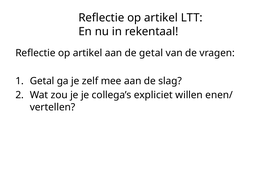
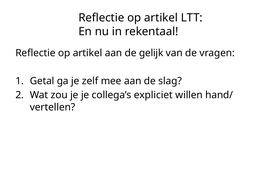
de getal: getal -> gelijk (151, 53)
enen/: enen/ -> hand/ (219, 95)
